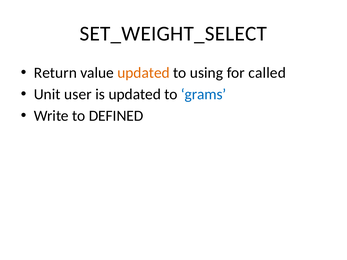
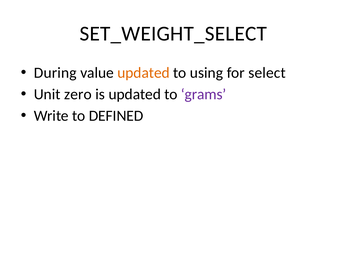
Return: Return -> During (55, 73)
called: called -> select (267, 73)
user: user -> zero (78, 94)
grams colour: blue -> purple (204, 94)
